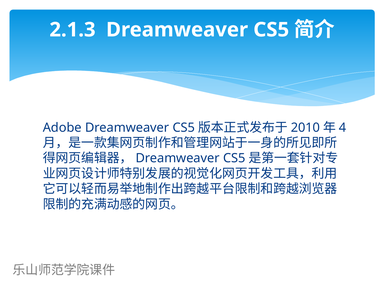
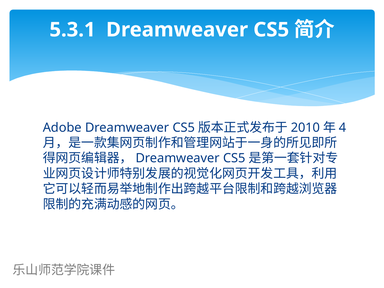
2.1.3: 2.1.3 -> 5.3.1 (72, 30)
